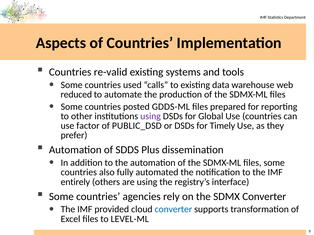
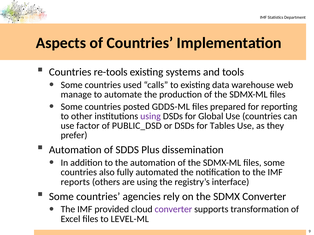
re-valid: re-valid -> re-tools (111, 72)
reduced: reduced -> manage (76, 95)
Timely: Timely -> Tables (222, 126)
entirely: entirely -> reports (75, 182)
converter colour: blue -> purple (173, 210)
